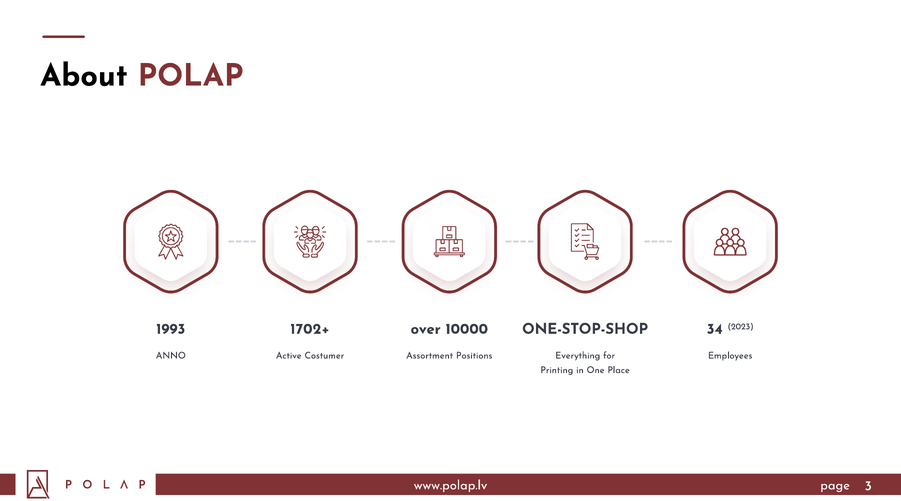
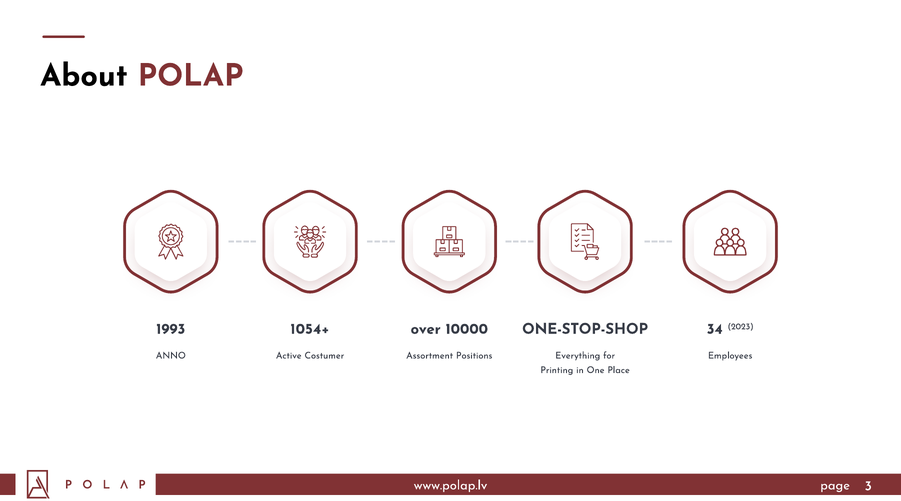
1702+: 1702+ -> 1054+ (310, 329)
